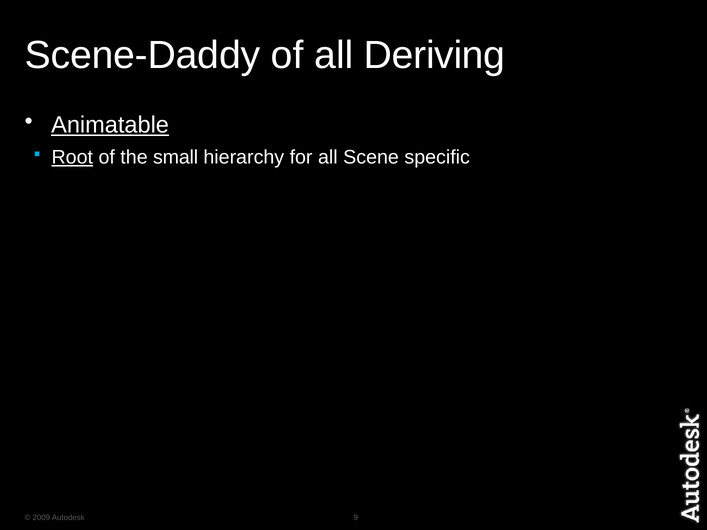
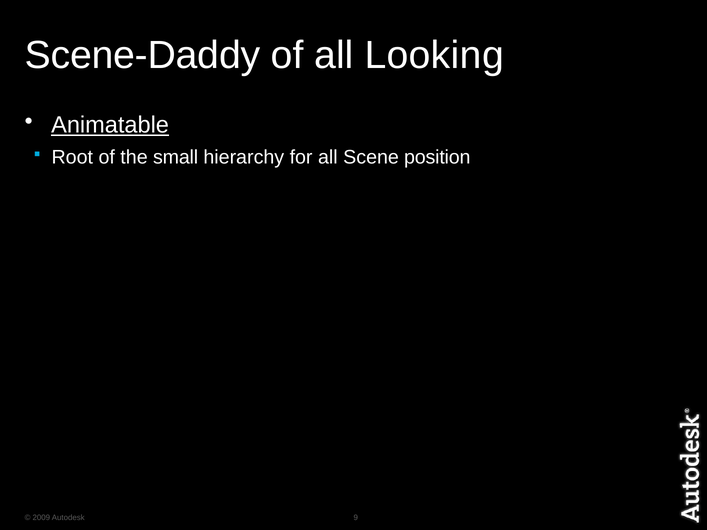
Deriving: Deriving -> Looking (434, 55)
Root underline: present -> none (72, 157)
specific: specific -> position (437, 157)
